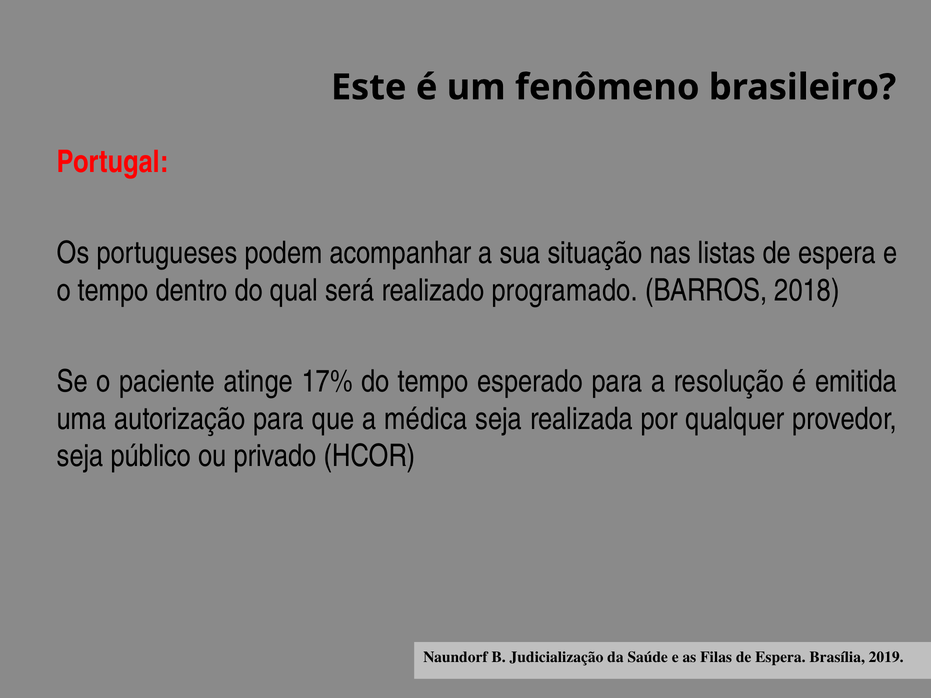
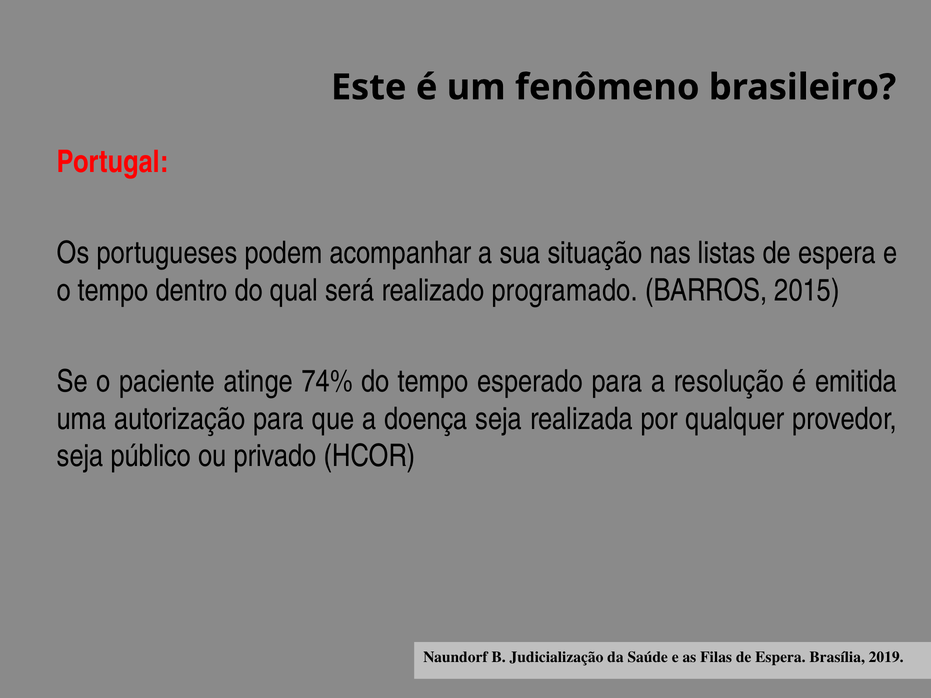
2018: 2018 -> 2015 (807, 291)
17%: 17% -> 74% (327, 382)
médica: médica -> doença (426, 419)
